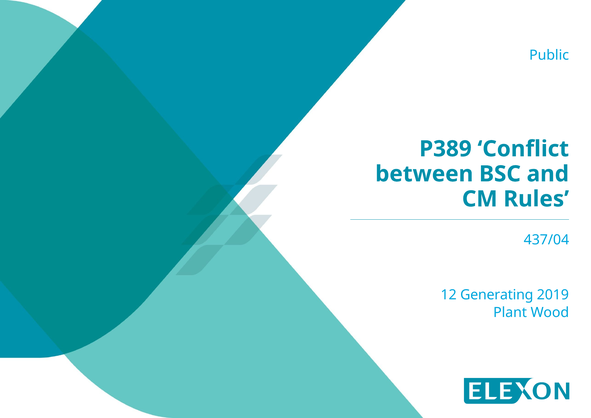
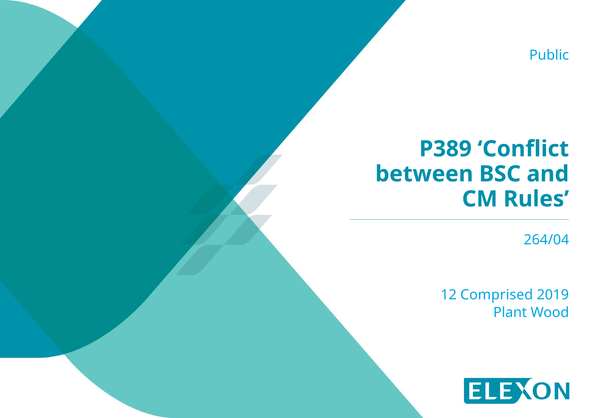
437/04: 437/04 -> 264/04 (546, 240)
Generating: Generating -> Comprised (497, 295)
